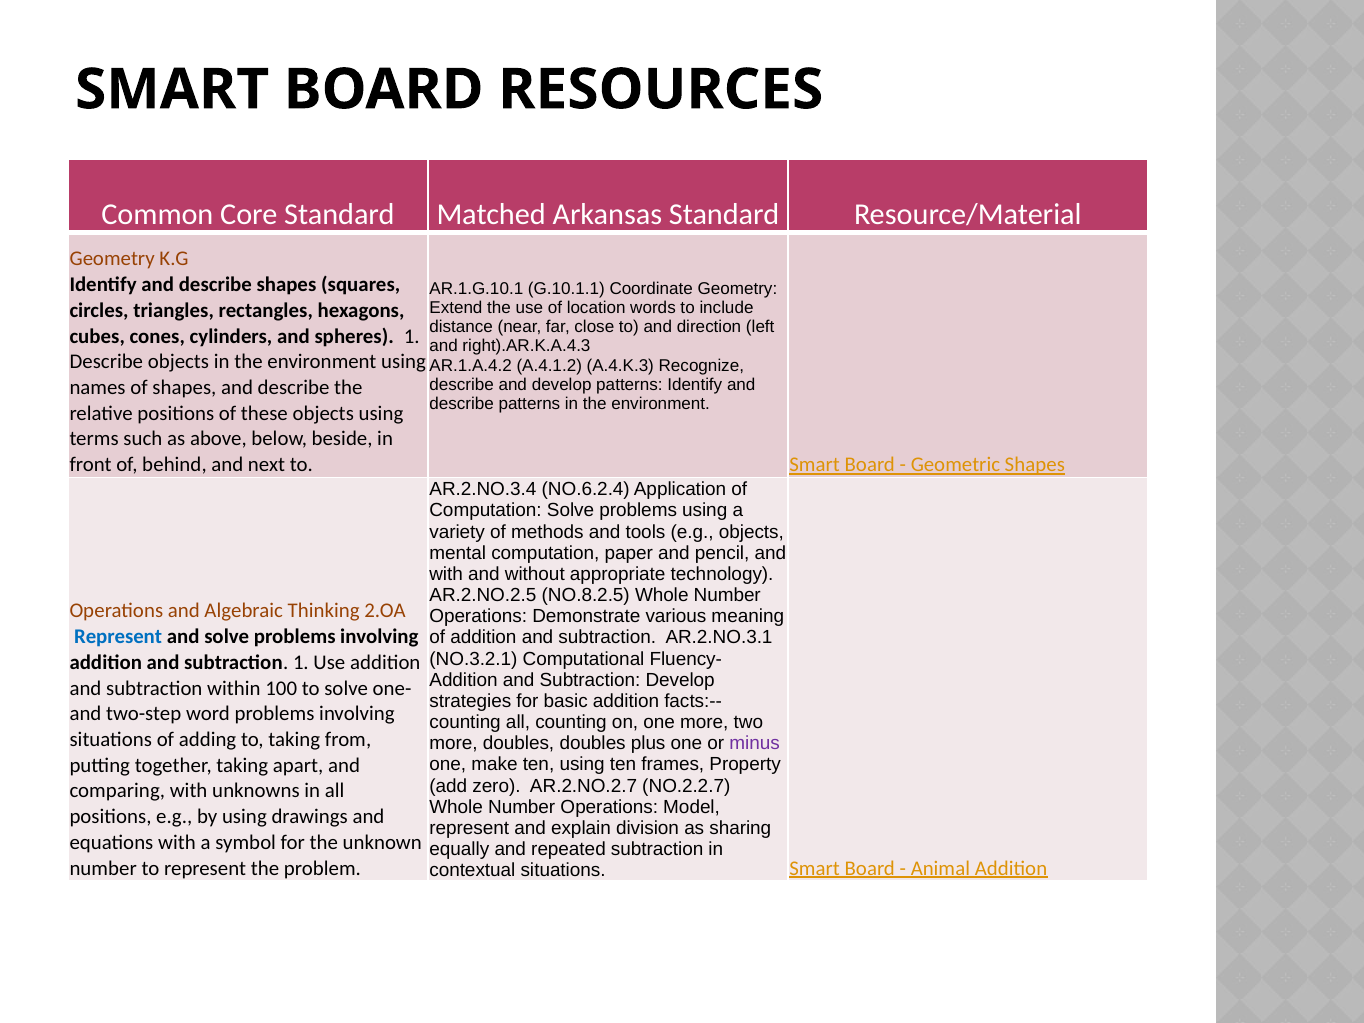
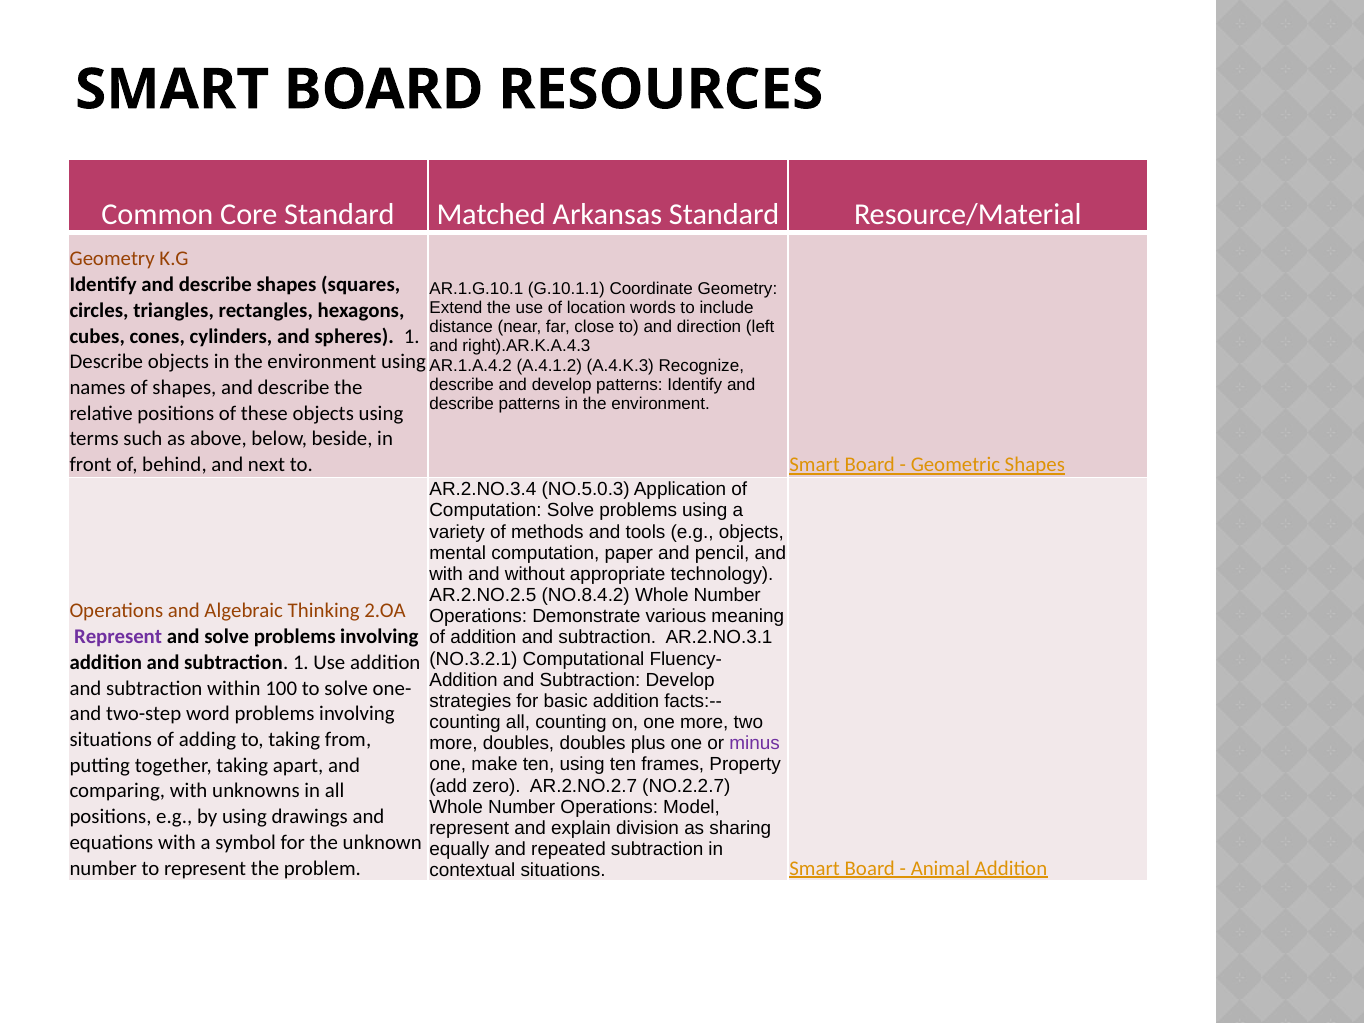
NO.6.2.4: NO.6.2.4 -> NO.5.0.3 (586, 490)
NO.8.2.5: NO.8.2.5 -> NO.8.4.2 (586, 595)
Represent colour: blue -> purple (118, 637)
